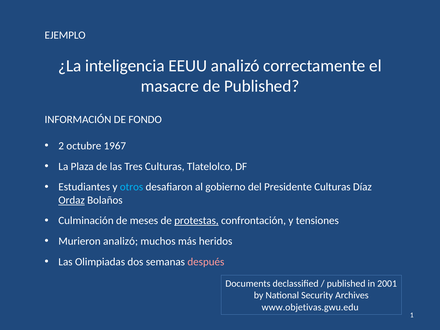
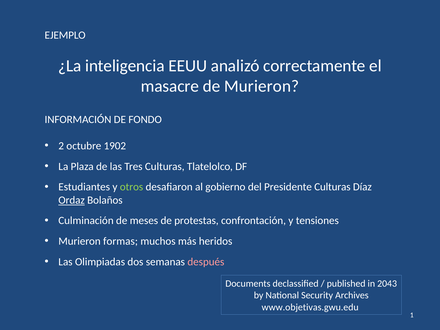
de Published: Published -> Murieron (262, 86)
1967: 1967 -> 1902 (115, 146)
otros colour: light blue -> light green (132, 187)
protestas underline: present -> none (196, 221)
Murieron analizó: analizó -> formas (121, 241)
2001: 2001 -> 2043 (387, 284)
